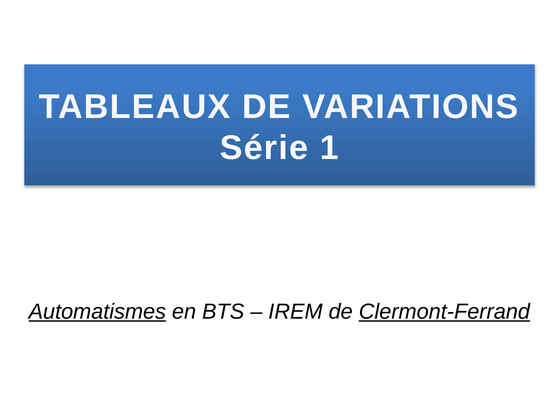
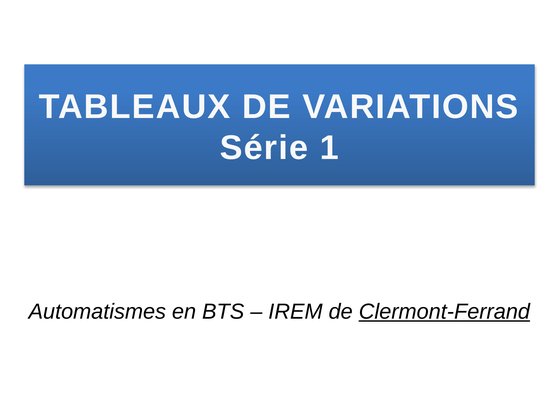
Automatismes underline: present -> none (97, 311)
